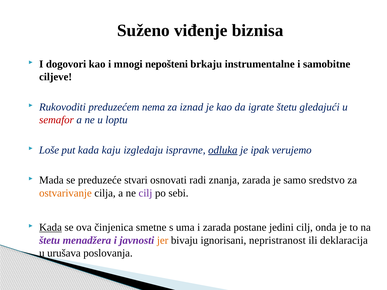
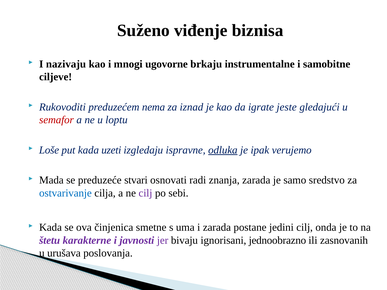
dogovori: dogovori -> nazivaju (66, 64)
nepošteni: nepošteni -> ugovorne (167, 64)
igrate štetu: štetu -> jeste (287, 107)
kaju: kaju -> uzeti (111, 150)
ostvarivanje colour: orange -> blue (65, 193)
Kada underline: present -> none (50, 228)
menadžera: menadžera -> karakterne (87, 240)
jer colour: orange -> purple (163, 240)
nepristranost: nepristranost -> jednoobrazno (277, 240)
deklaracija: deklaracija -> zasnovanih (344, 240)
